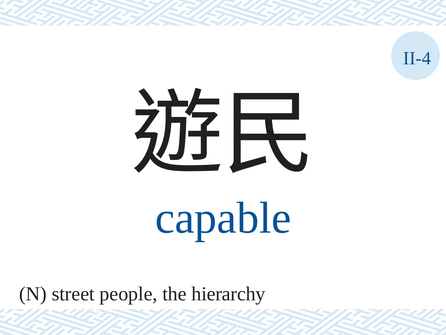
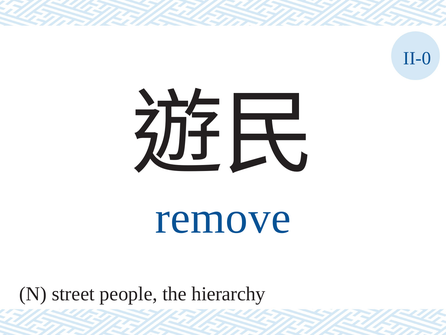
II-4: II-4 -> II-0 (417, 58)
capable: capable -> remove (223, 218)
